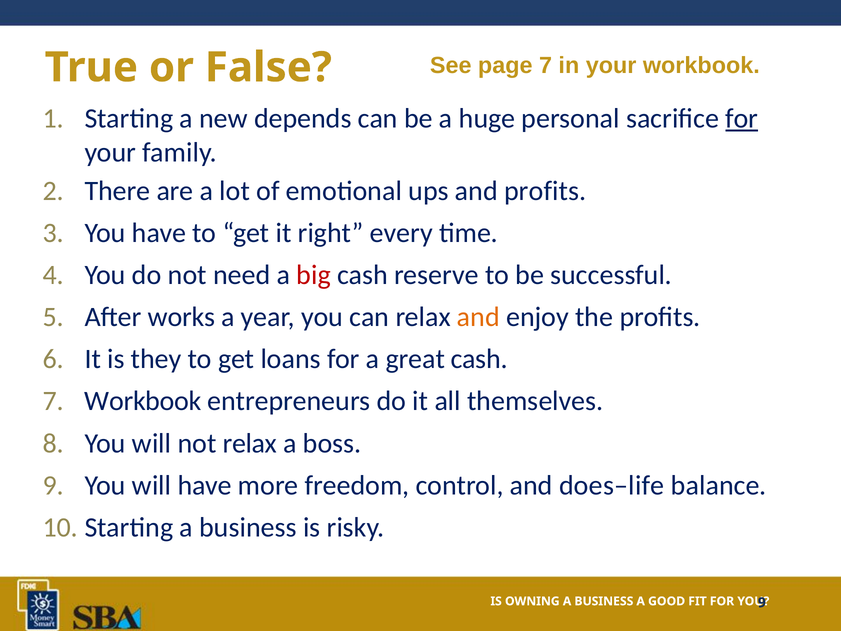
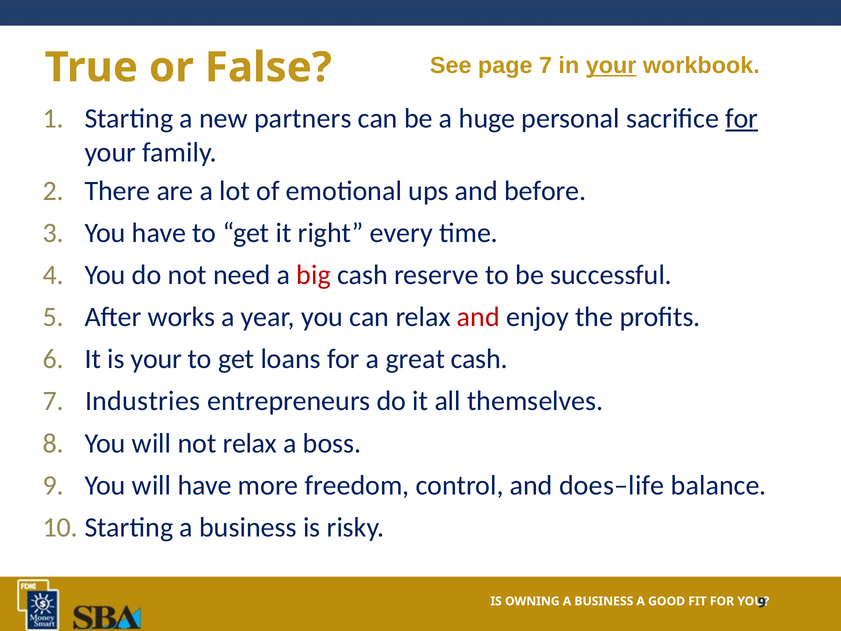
your underline: none -> present (611, 66)
depends: depends -> partners (303, 118)
and profits: profits -> before (545, 191)
and colour: orange -> red (478, 317)
is they: they -> your (156, 359)
7 Workbook: Workbook -> Industries (143, 401)
